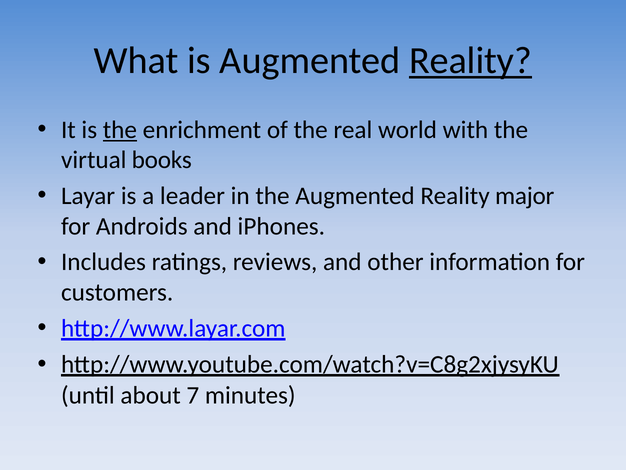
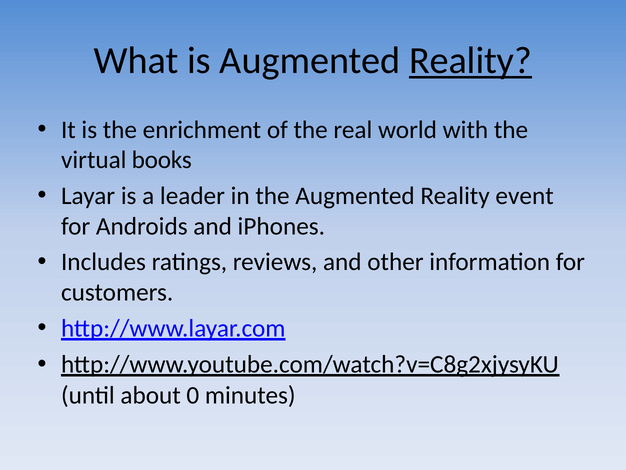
the underline: present -> none (120, 130)
major: major -> event (525, 196)
7: 7 -> 0 (193, 395)
